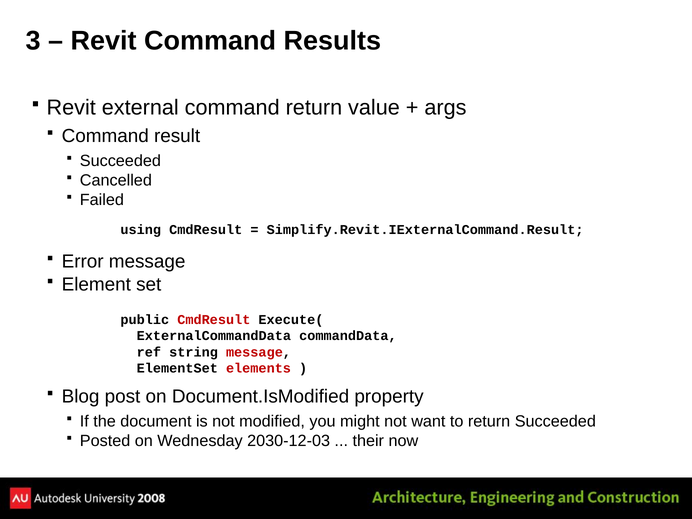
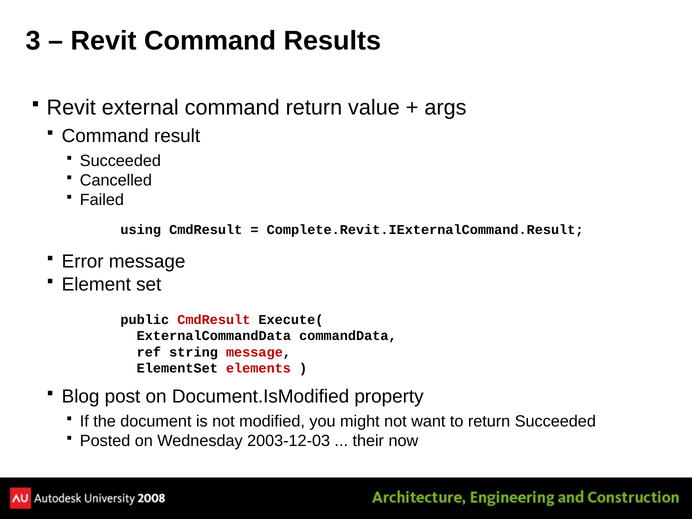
Simplify.Revit.IExternalCommand.Result: Simplify.Revit.IExternalCommand.Result -> Complete.Revit.IExternalCommand.Result (425, 230)
2030-12-03: 2030-12-03 -> 2003-12-03 (289, 441)
